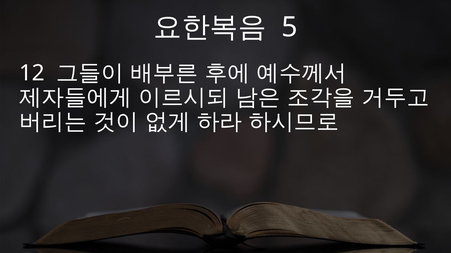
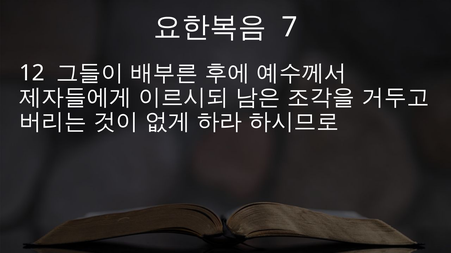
5: 5 -> 7 (289, 27)
